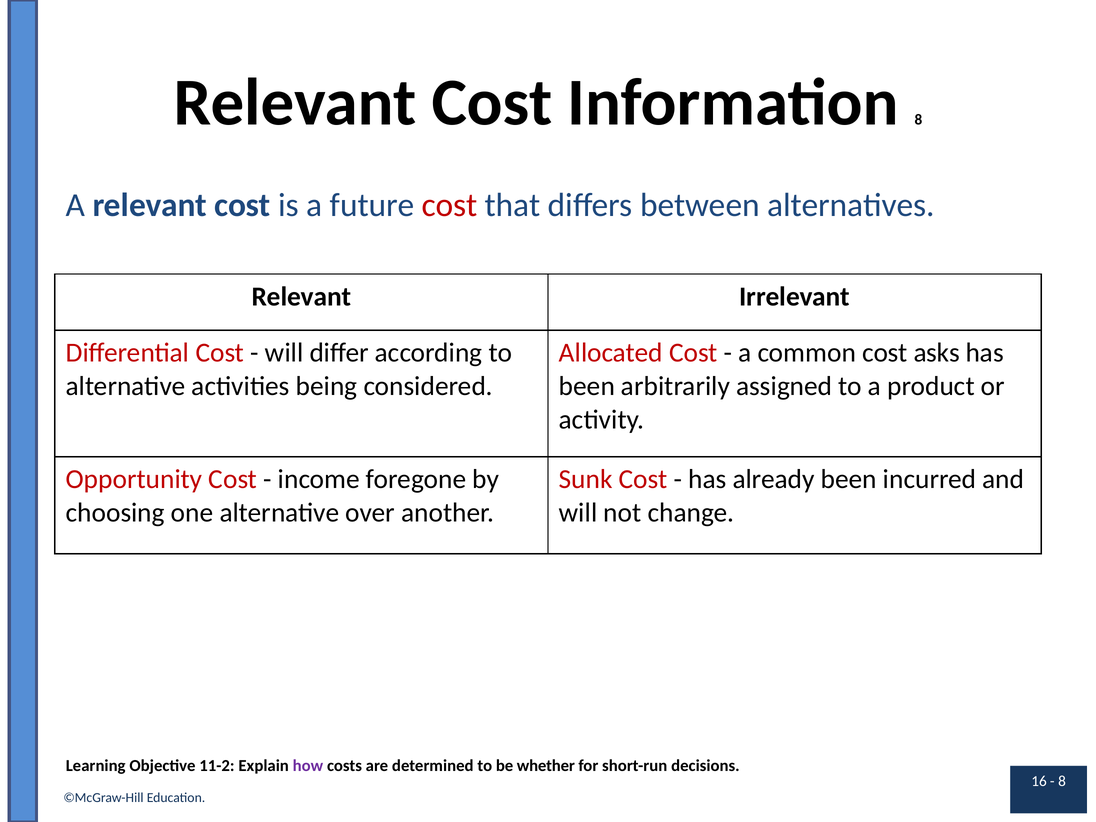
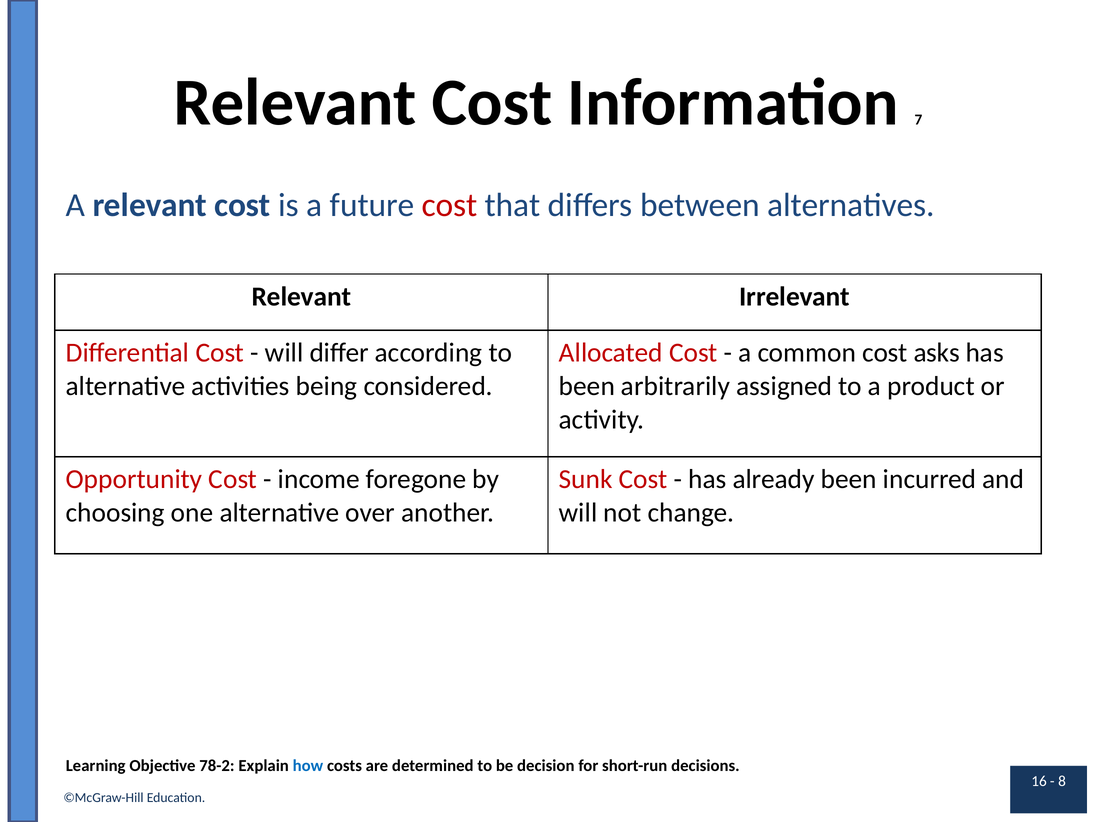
Information 8: 8 -> 7 (918, 120)
11-2: 11-2 -> 78-2 (217, 766)
how colour: purple -> blue (308, 766)
whether: whether -> decision (546, 766)
